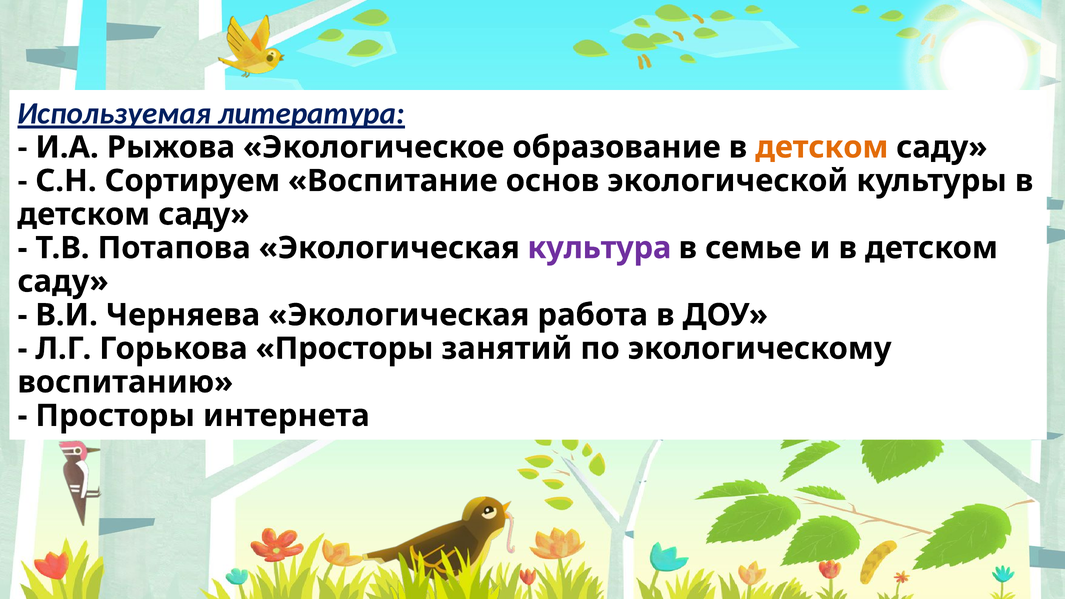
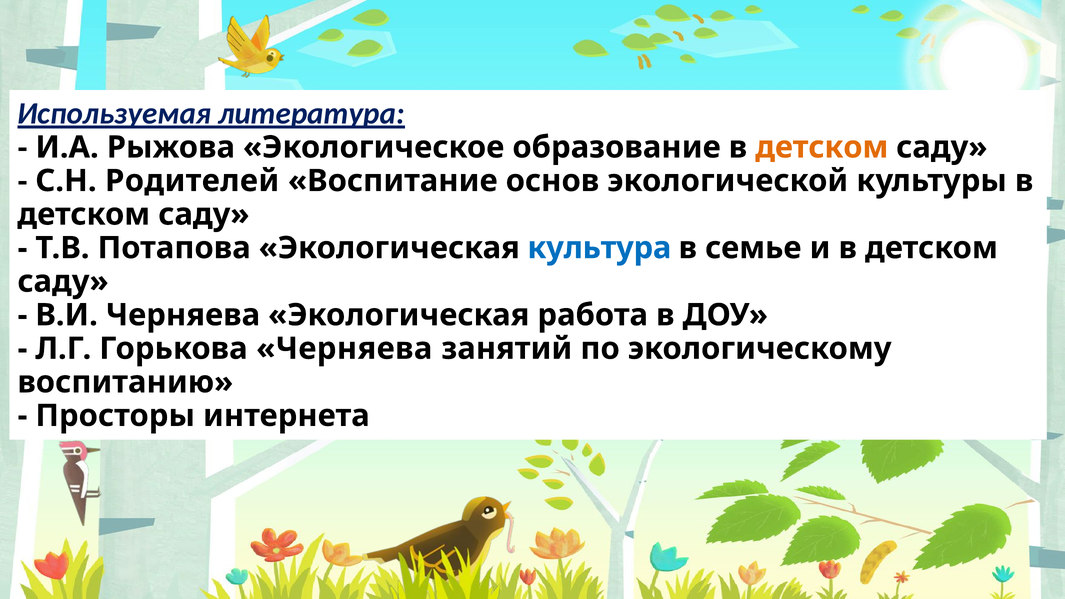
Сортируем: Сортируем -> Родителей (192, 181)
культура colour: purple -> blue (599, 248)
Горькова Просторы: Просторы -> Черняева (344, 349)
